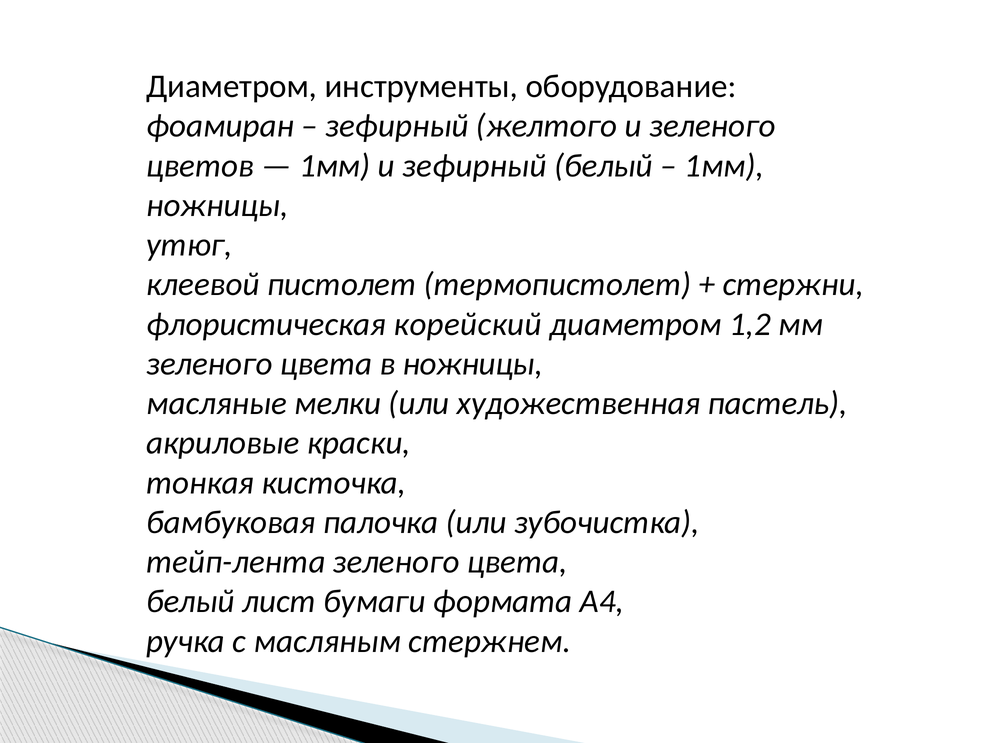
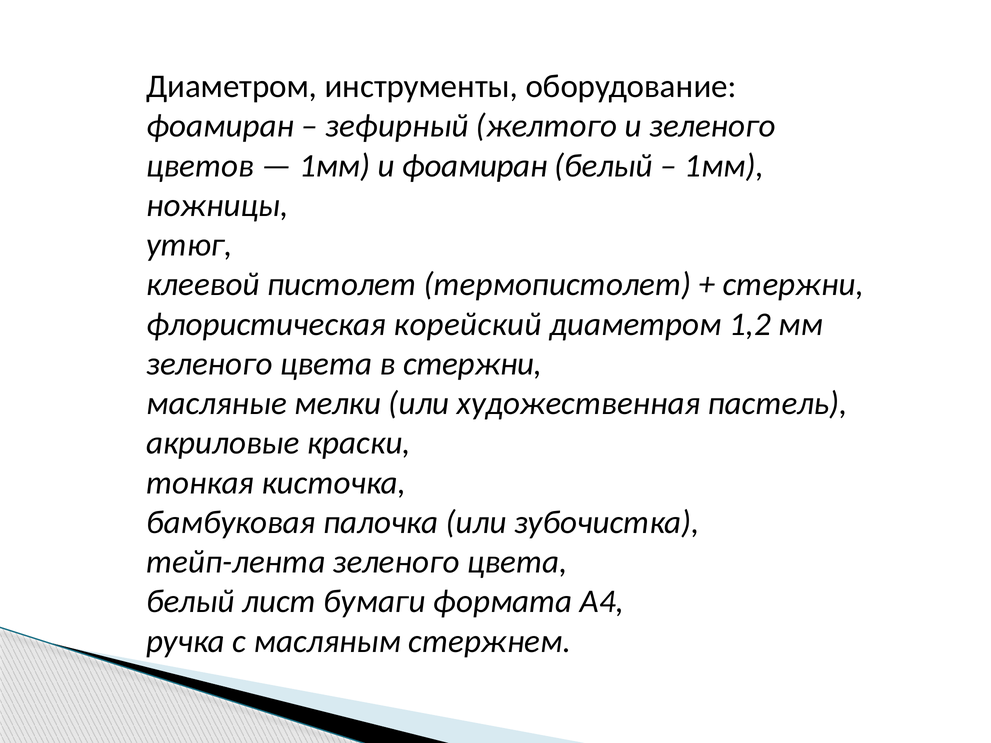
и зефирный: зефирный -> фоамиран (475, 166)
в ножницы: ножницы -> стержни (473, 364)
